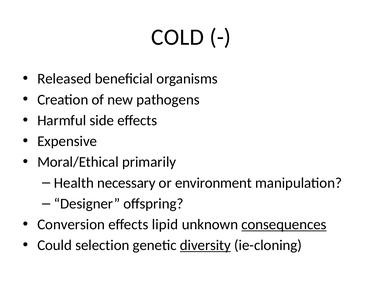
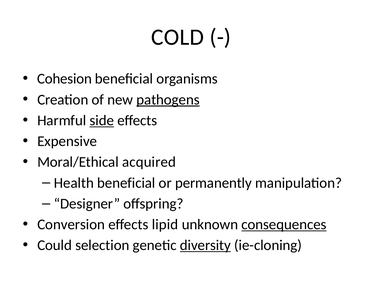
Released: Released -> Cohesion (64, 79)
pathogens underline: none -> present (168, 99)
side underline: none -> present (102, 120)
primarily: primarily -> acquired (149, 162)
Health necessary: necessary -> beneficial (126, 183)
environment: environment -> permanently (213, 183)
